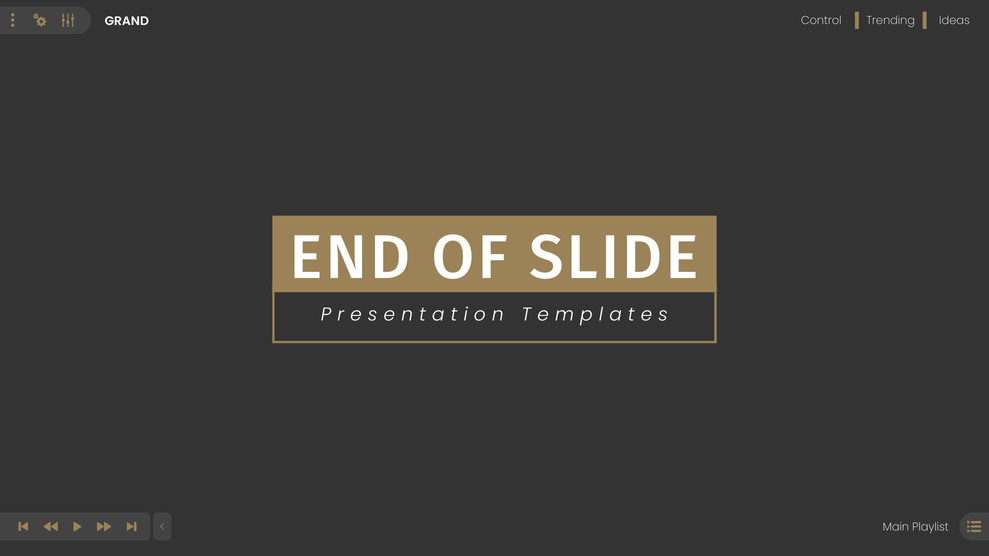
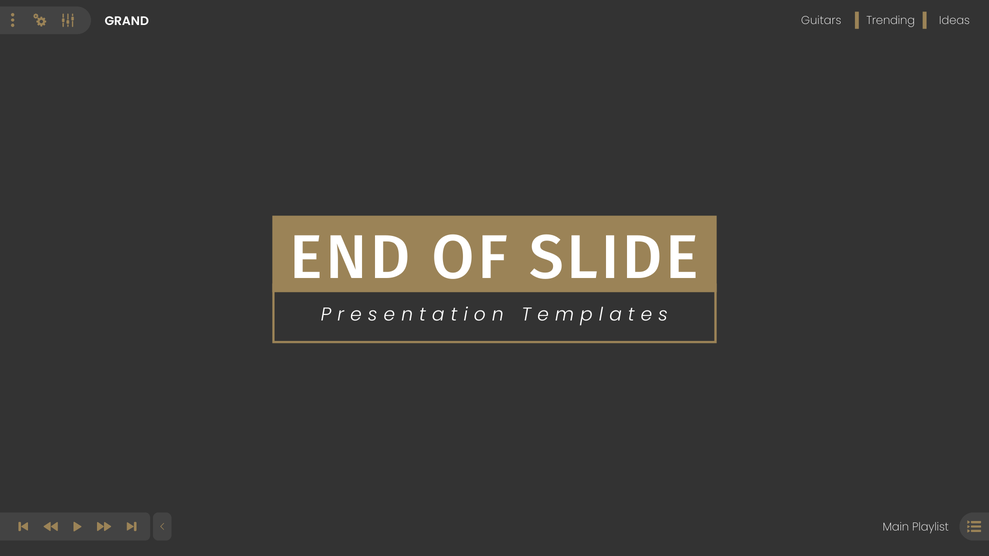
Control: Control -> Guitars (821, 21)
